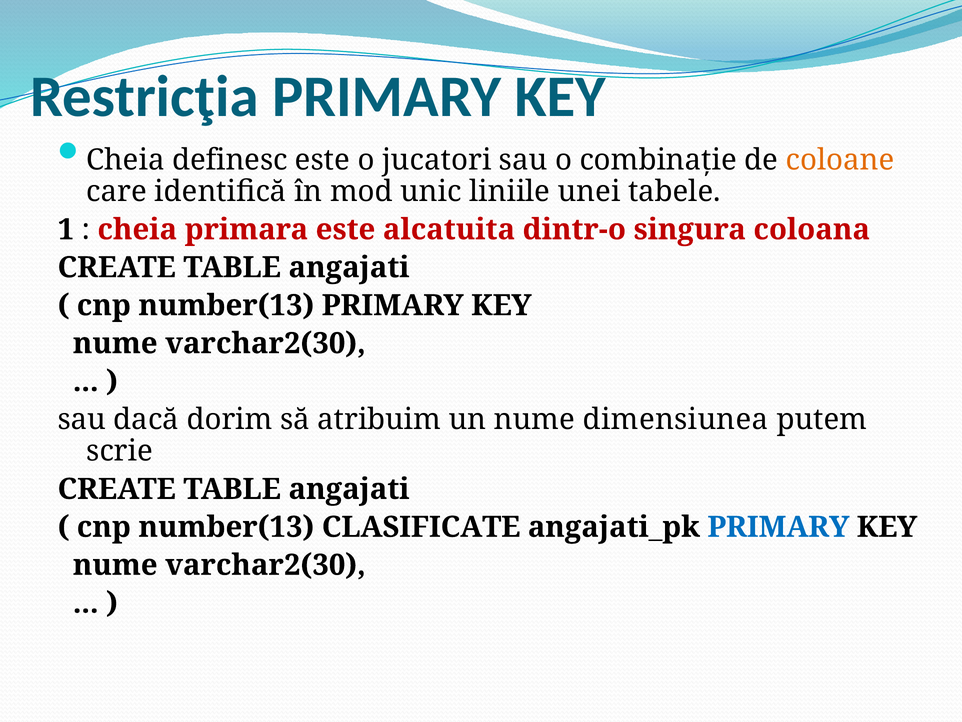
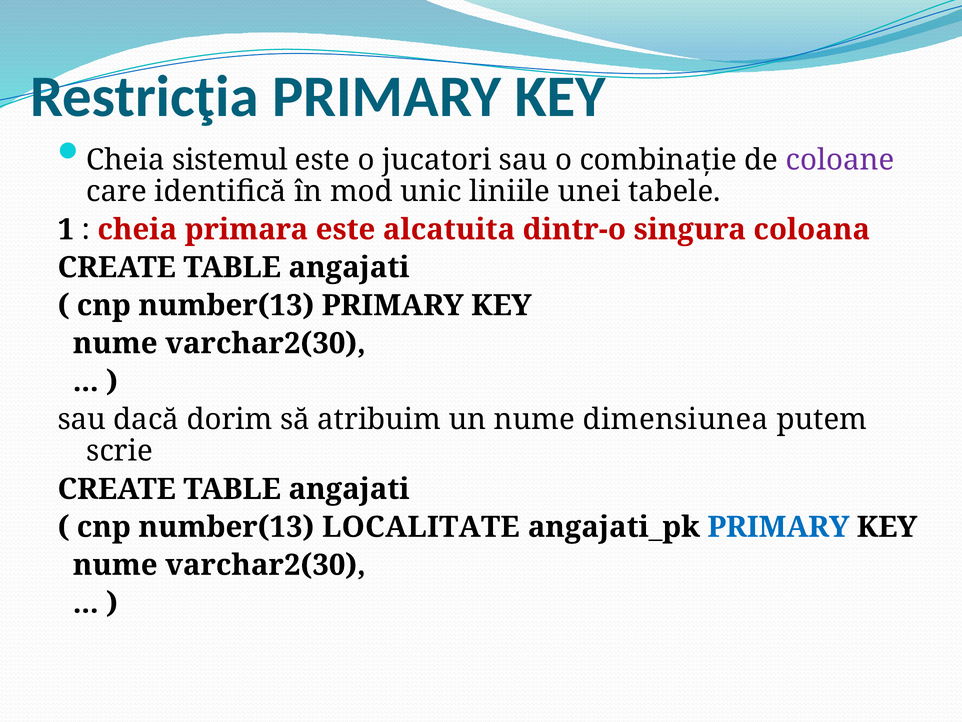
definesc: definesc -> sistemul (230, 160)
coloane colour: orange -> purple (840, 160)
CLASIFICATE: CLASIFICATE -> LOCALITATE (421, 527)
